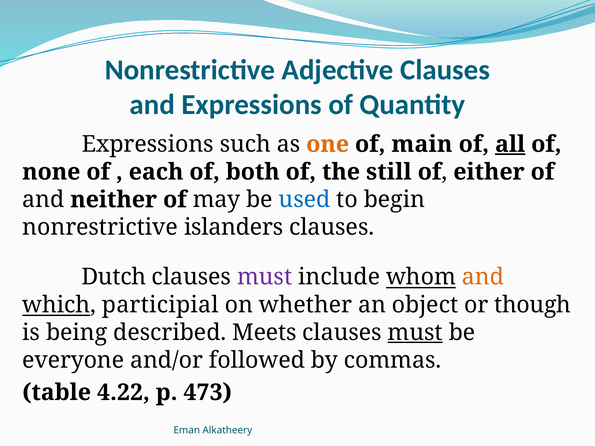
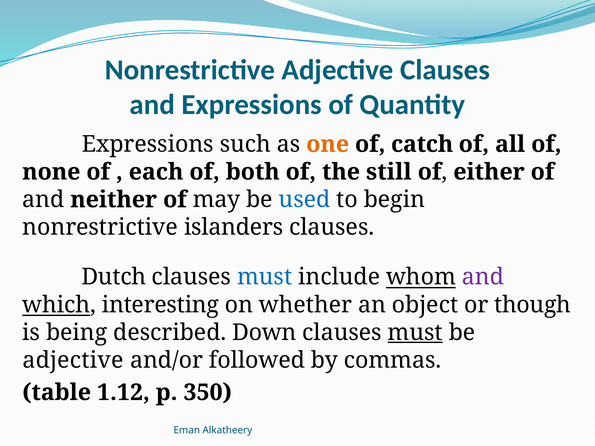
main: main -> catch (422, 144)
all underline: present -> none (510, 144)
must colour: purple -> blue (265, 277)
and colour: orange -> purple (483, 277)
participial: participial -> interesting (160, 305)
Meets: Meets -> Down (264, 333)
everyone: everyone -> adjective (73, 360)
4.22: 4.22 -> 1.12 (123, 393)
473: 473 -> 350 (208, 393)
